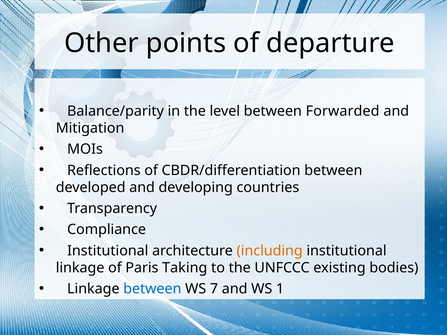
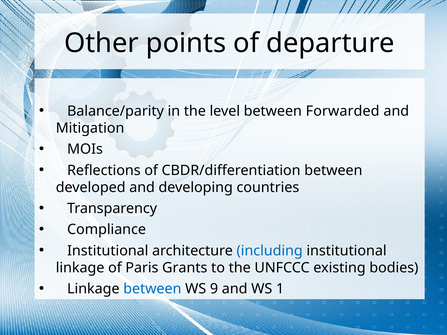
including colour: orange -> blue (270, 251)
Taking: Taking -> Grants (185, 268)
7: 7 -> 9 (214, 289)
